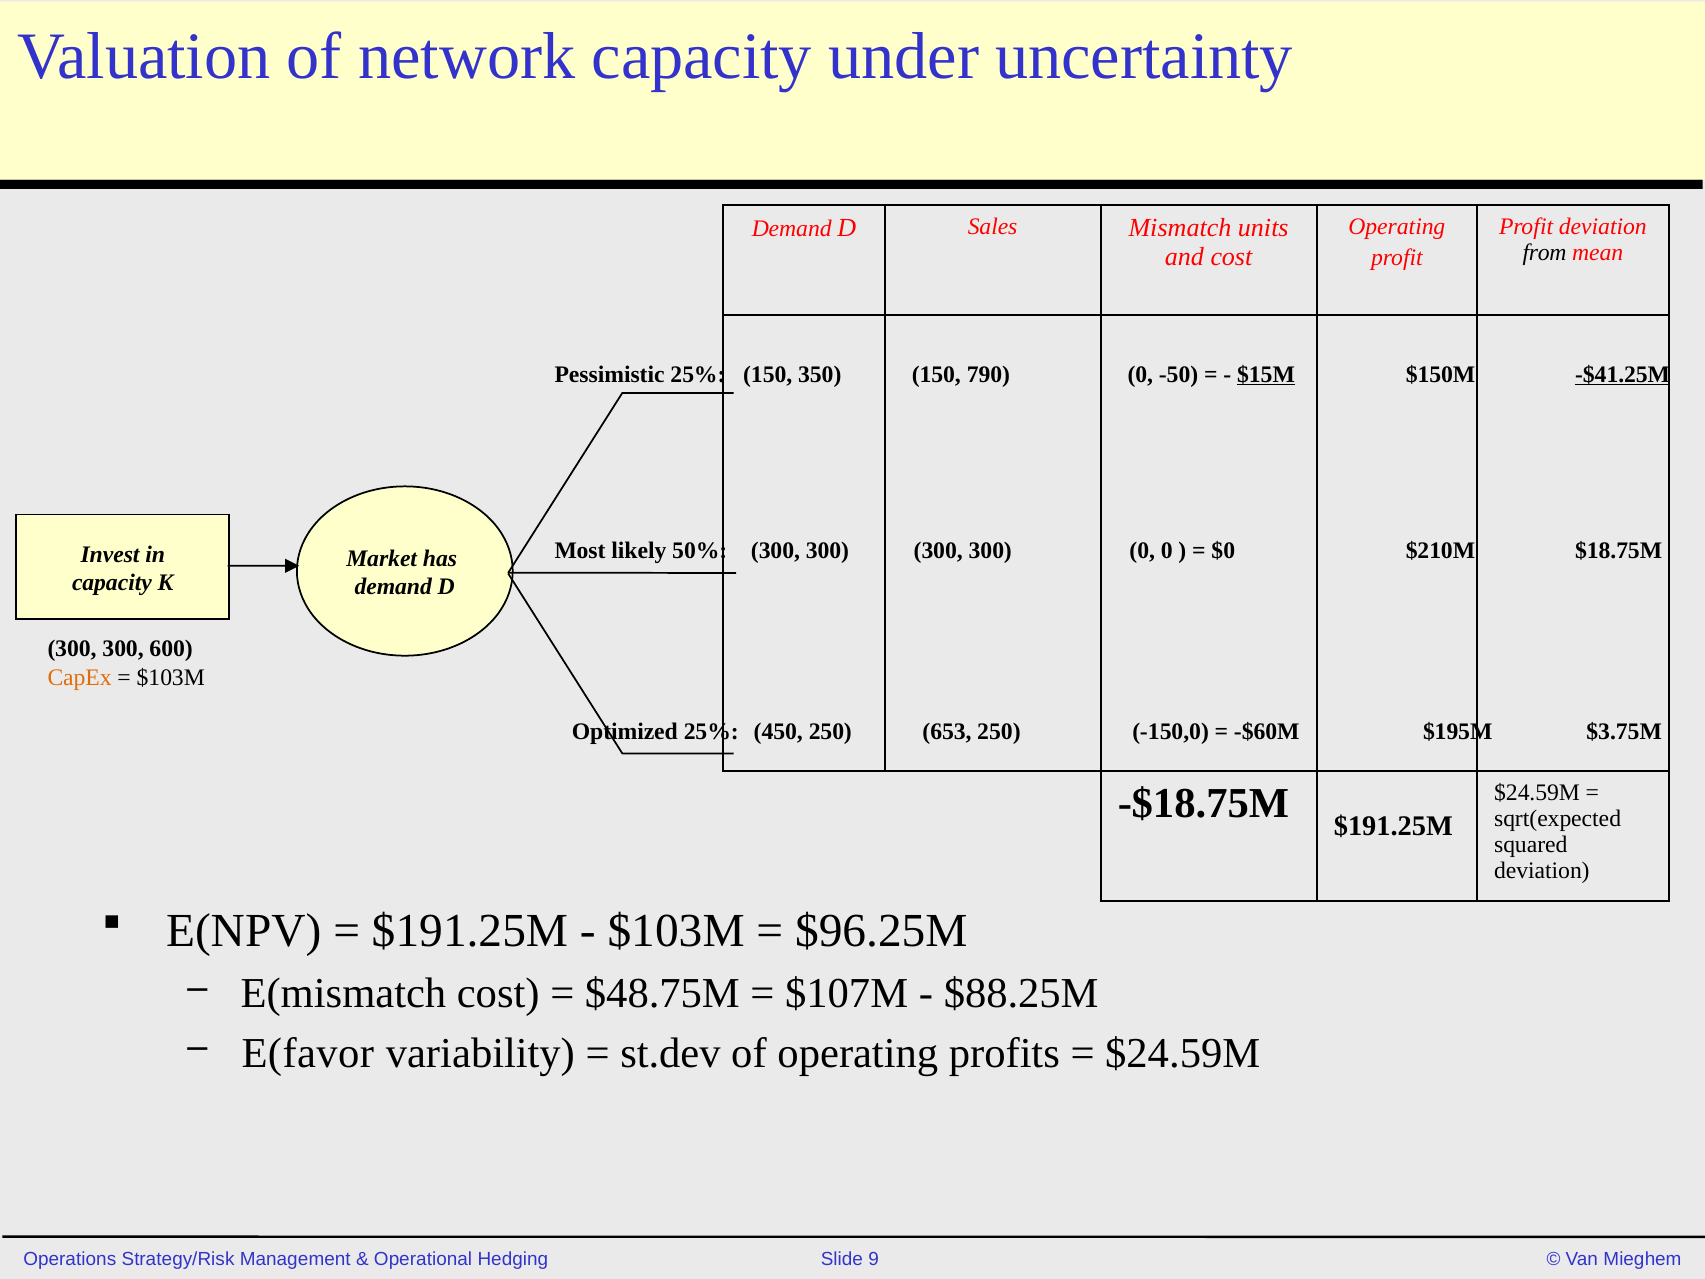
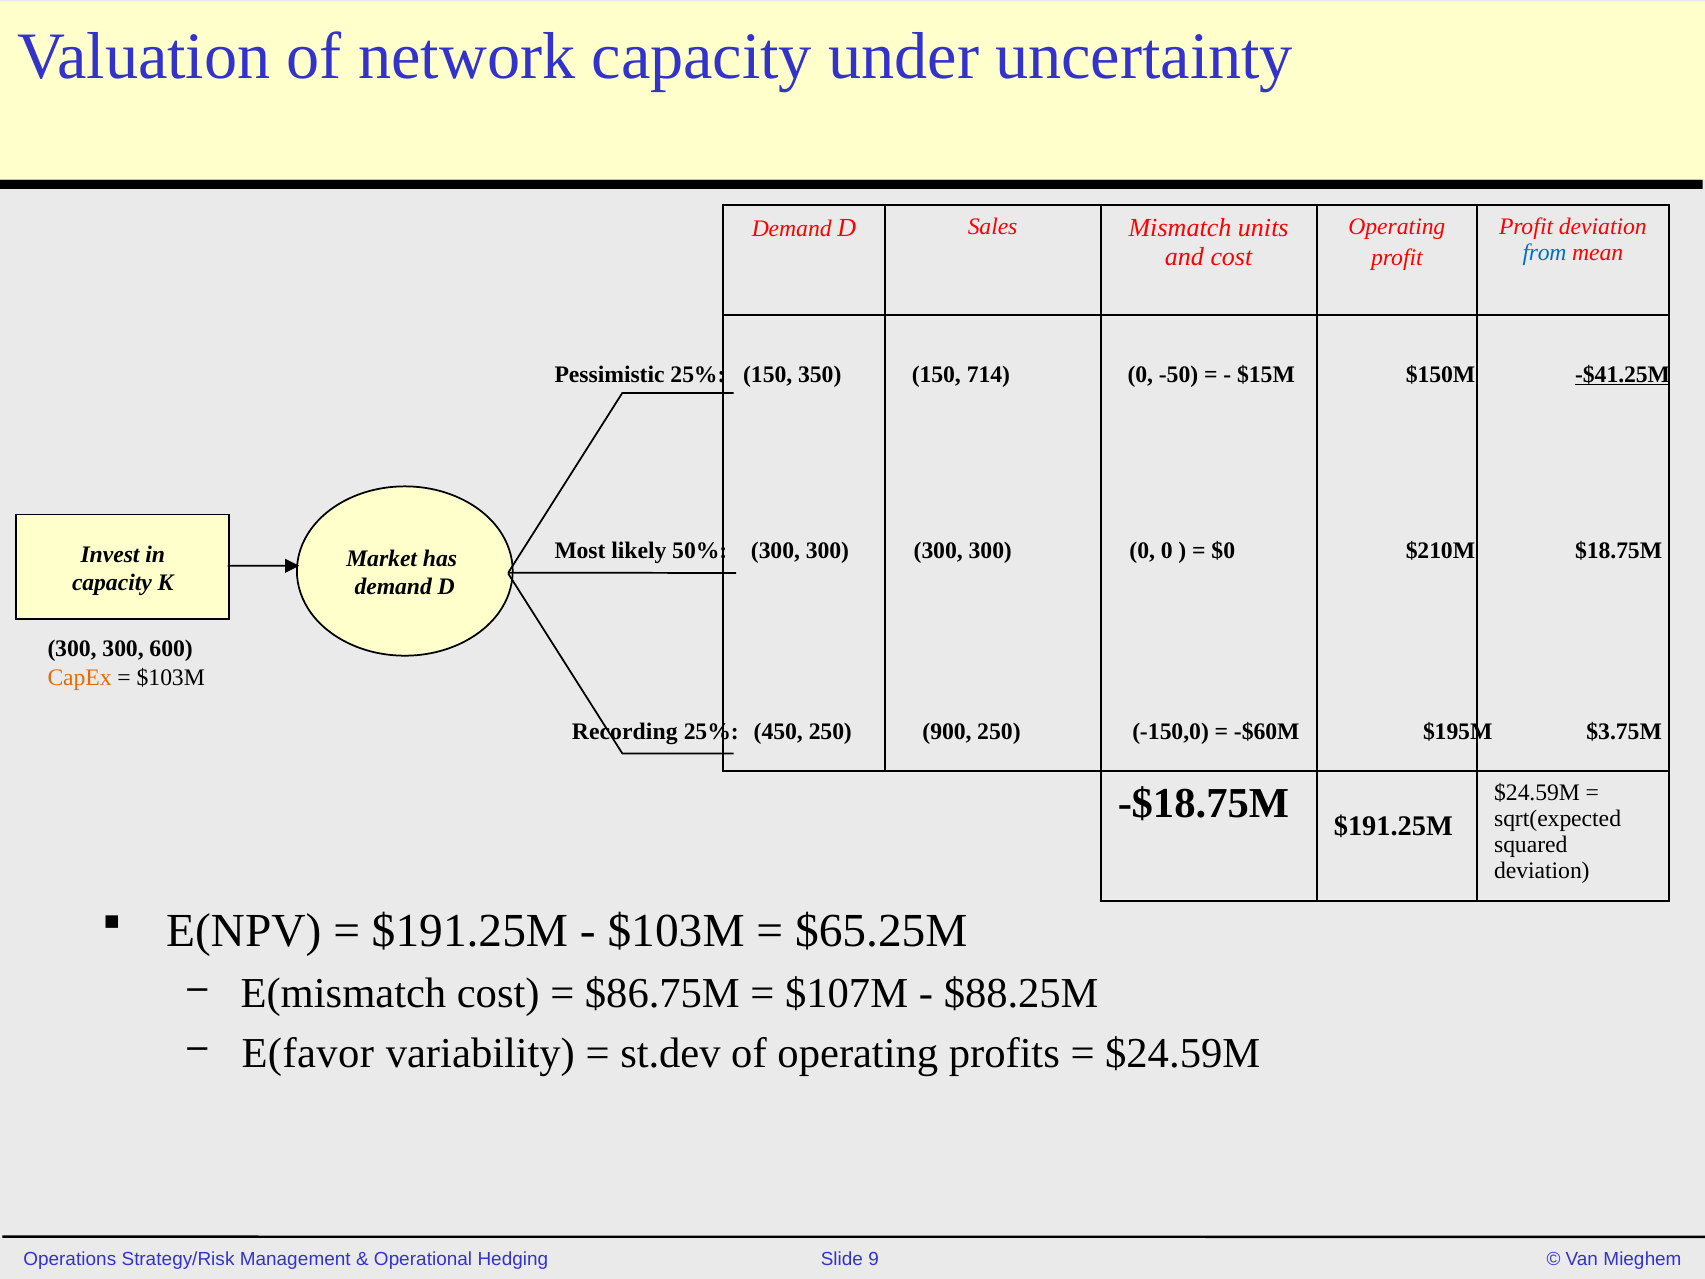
from colour: black -> blue (1545, 253)
790: 790 -> 714 (988, 374)
$15M underline: present -> none (1266, 374)
Optimized: Optimized -> Recording (625, 731)
653: 653 -> 900 (947, 731)
$96.25M: $96.25M -> $65.25M (881, 931)
$48.75M: $48.75M -> $86.75M (662, 993)
